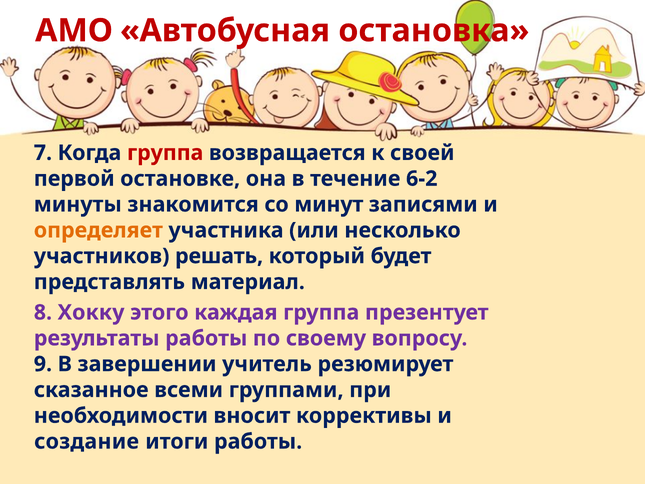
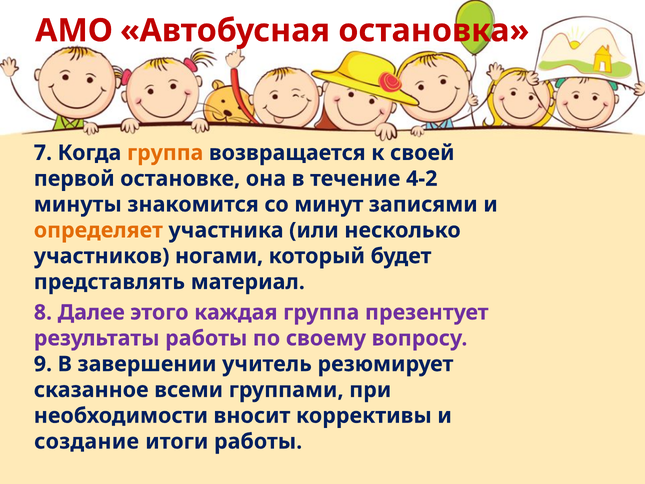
группа colour: red -> orange (165, 153)
6-2: 6-2 -> 4-2 (422, 179)
решать: решать -> ногами (219, 256)
Хокку: Хокку -> Далее (91, 312)
